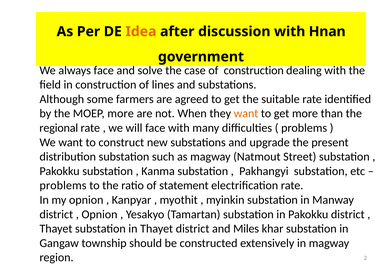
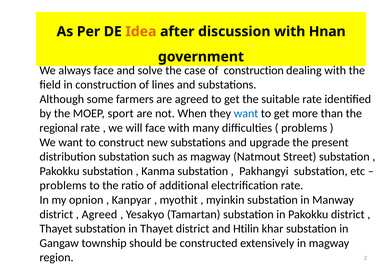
MOEP more: more -> sport (121, 114)
want colour: orange -> blue (246, 114)
statement: statement -> additional (184, 186)
Opnion: Opnion -> Agreed (99, 214)
Miles: Miles -> Htilin (246, 229)
